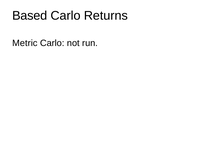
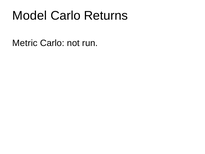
Based: Based -> Model (30, 16)
